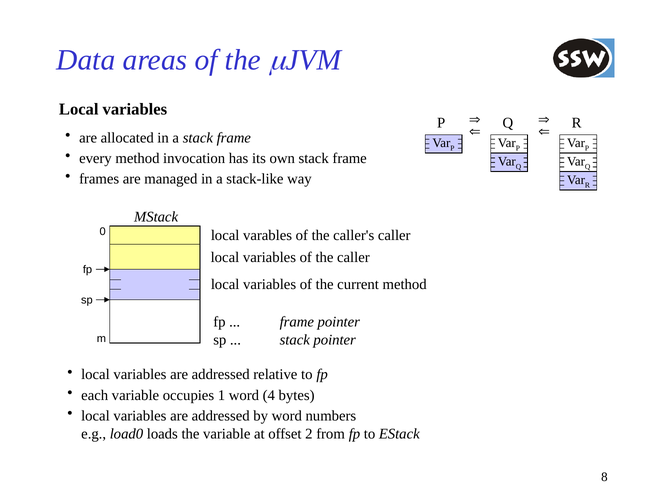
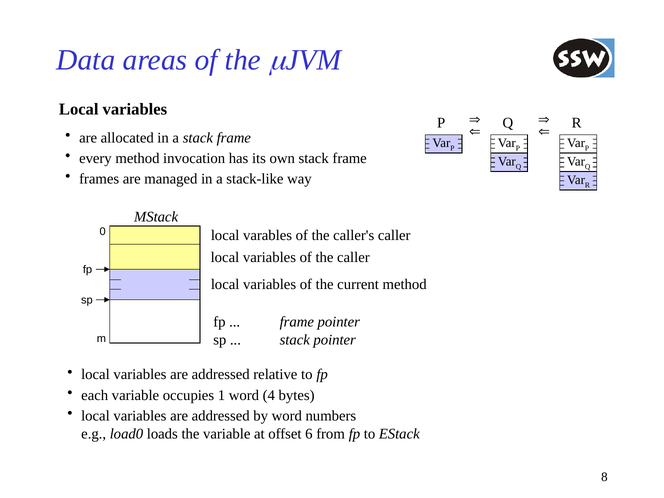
2: 2 -> 6 (309, 434)
